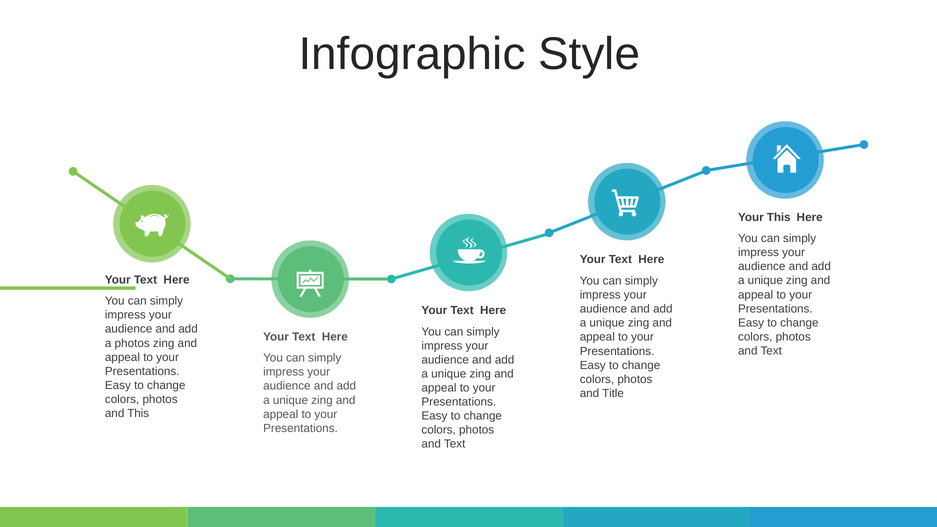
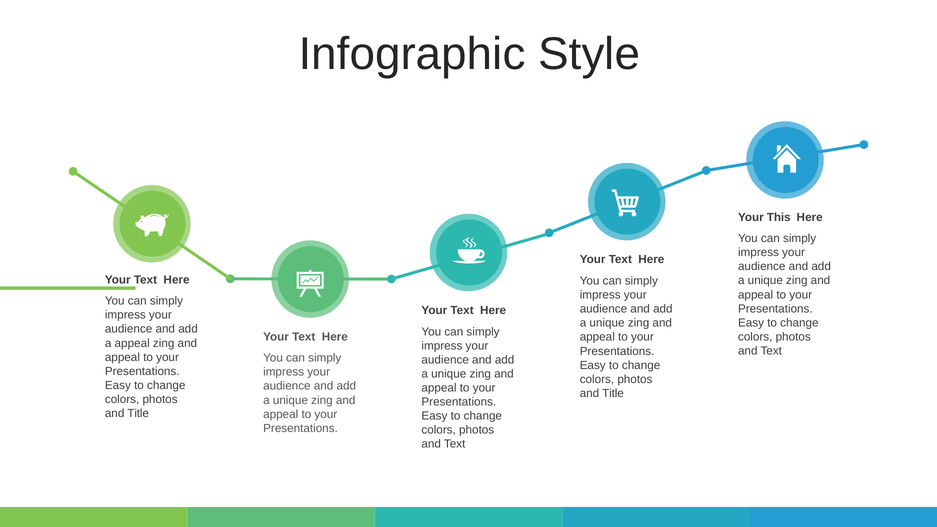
a photos: photos -> appeal (132, 343)
This: This -> Title (138, 413)
